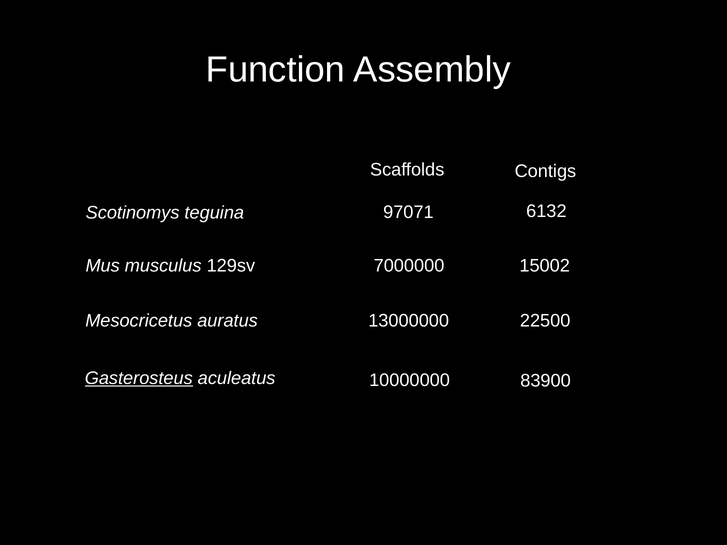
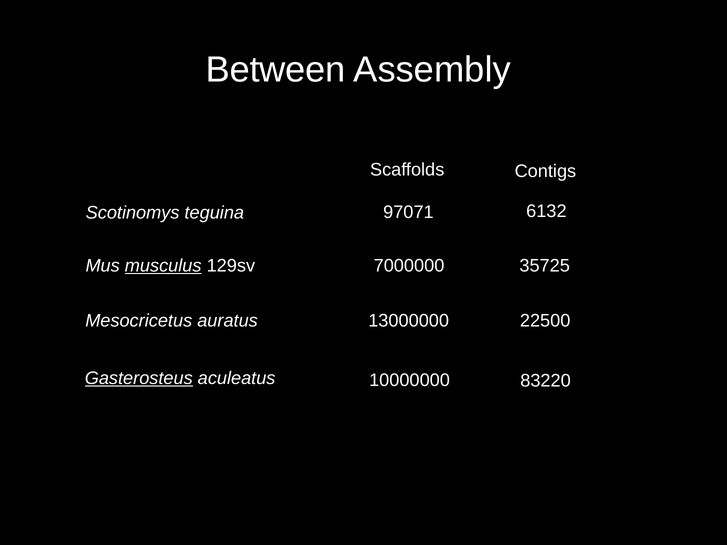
Function: Function -> Between (276, 70)
musculus underline: none -> present (163, 266)
15002: 15002 -> 35725 (545, 266)
83900: 83900 -> 83220 (546, 381)
